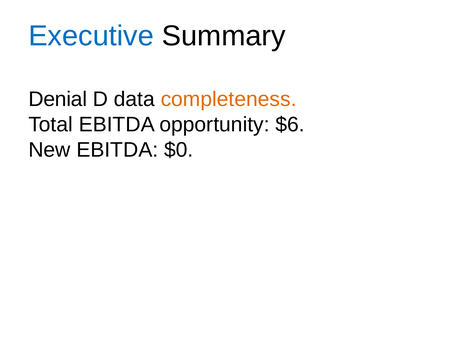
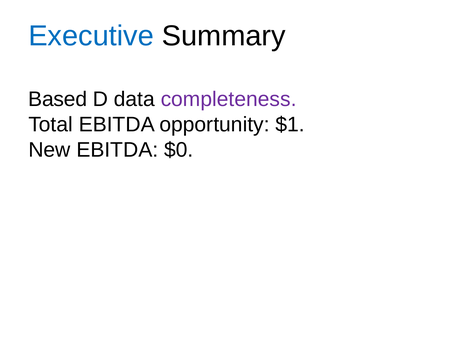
Denial: Denial -> Based (58, 99)
completeness colour: orange -> purple (229, 99)
$6: $6 -> $1 (290, 125)
